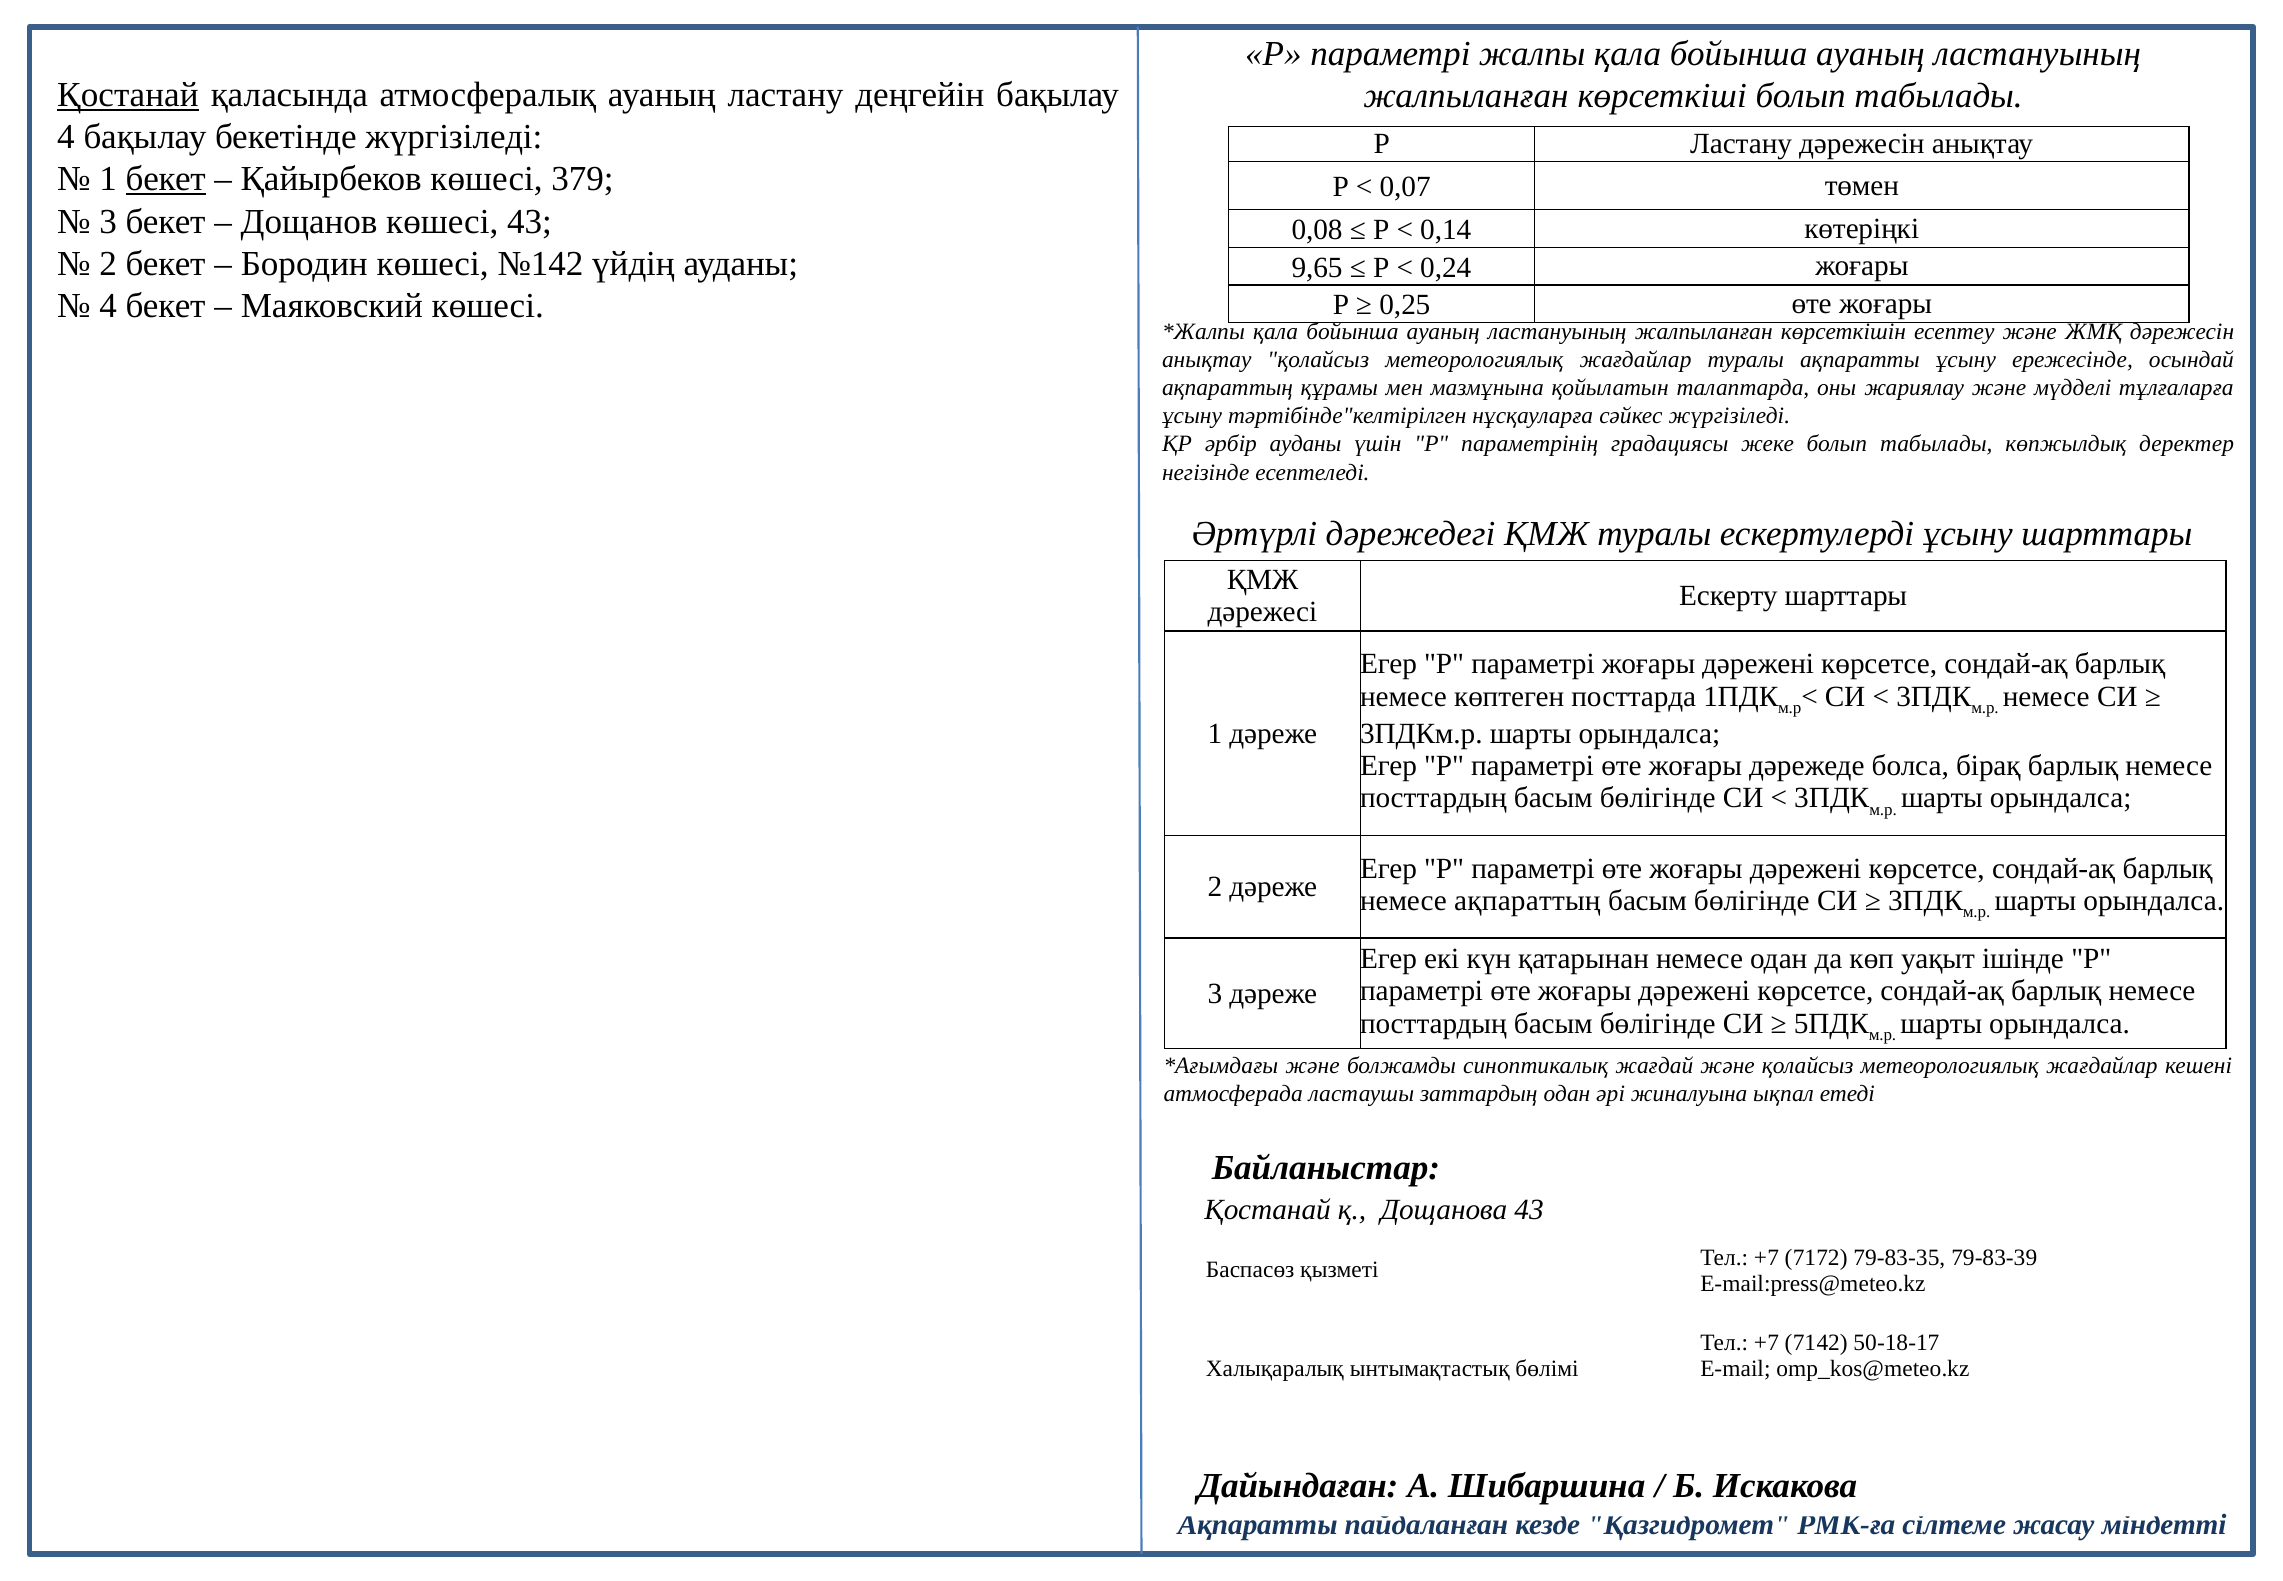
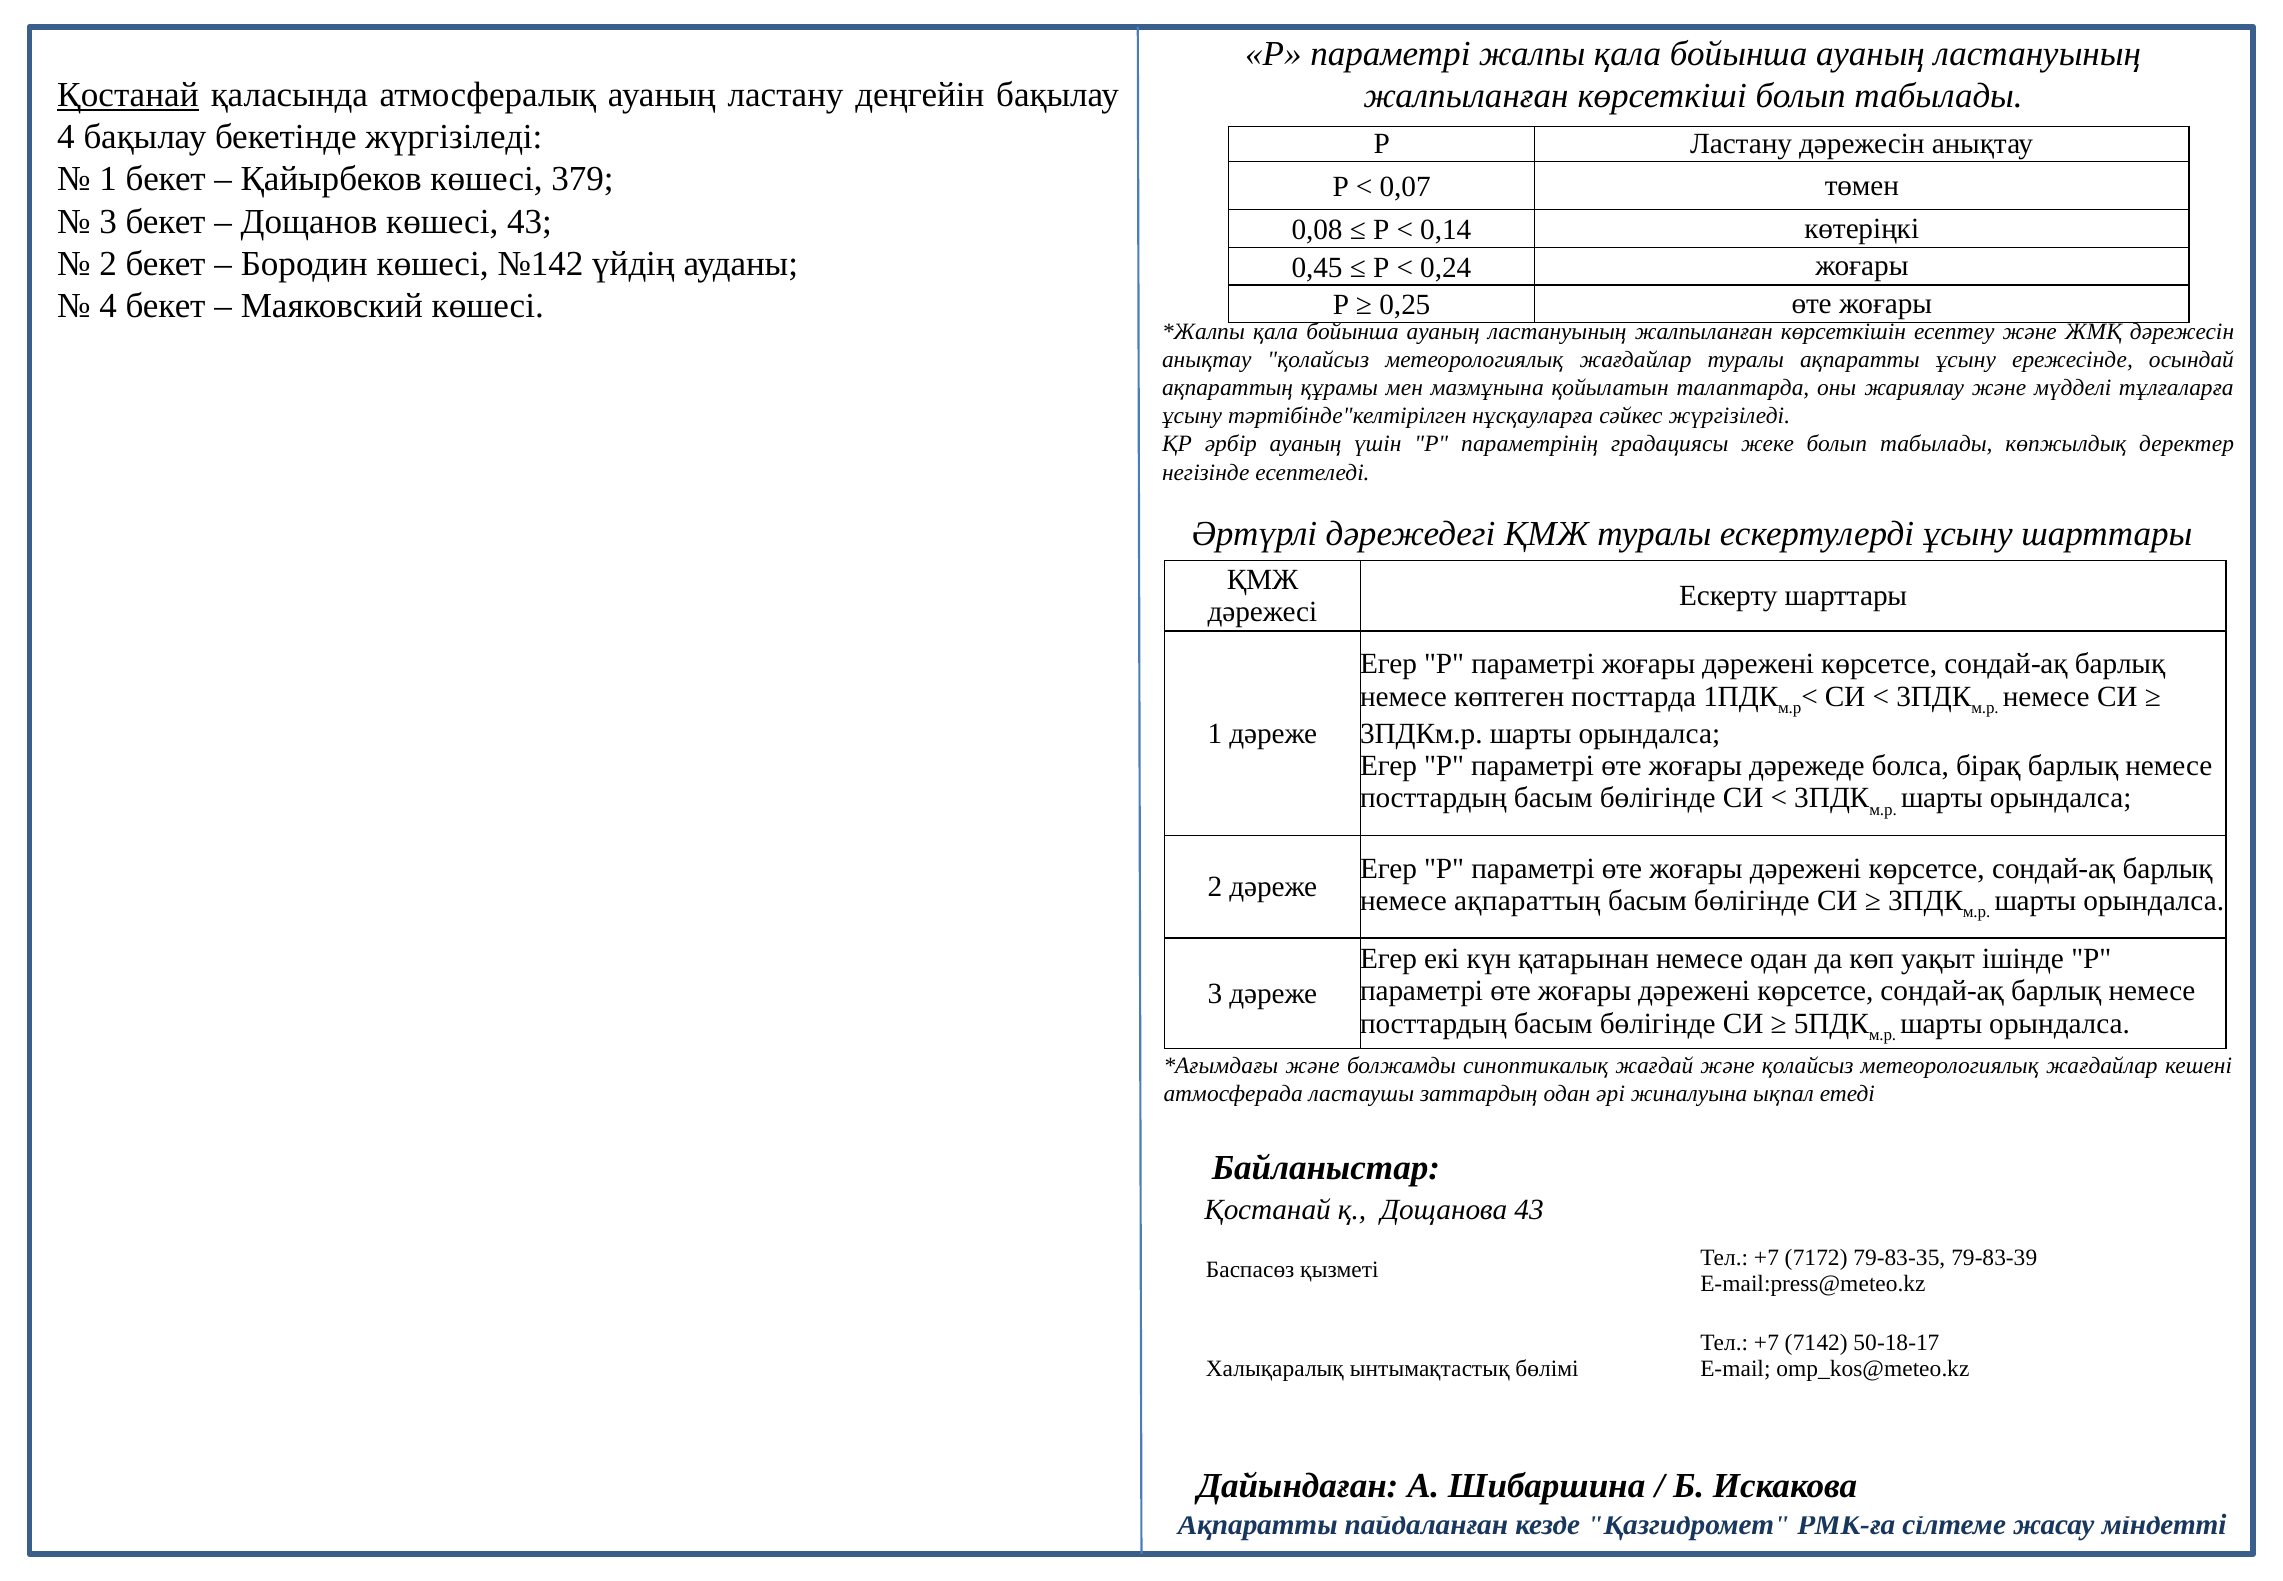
бекет underline: present -> none (166, 179)
9,65: 9,65 -> 0,45 (1317, 267)
әрбір ауданы: ауданы -> ауаның (1305, 444)
